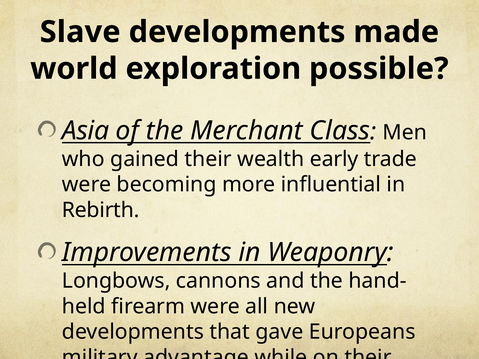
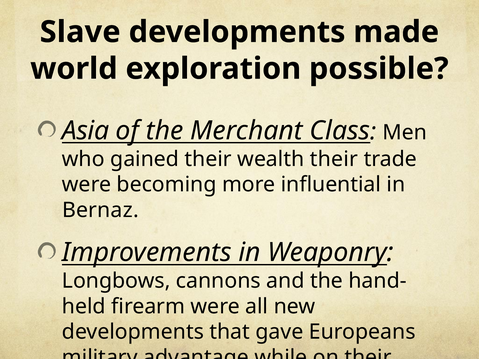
wealth early: early -> their (334, 159)
Rebirth: Rebirth -> Bernaz (100, 210)
